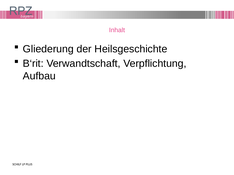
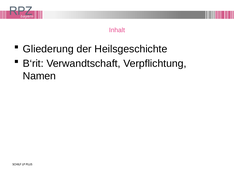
Aufbau: Aufbau -> Namen (39, 76)
